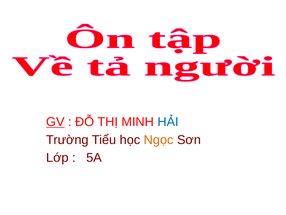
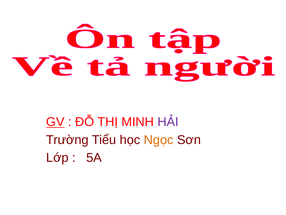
HẢI colour: blue -> purple (168, 122)
